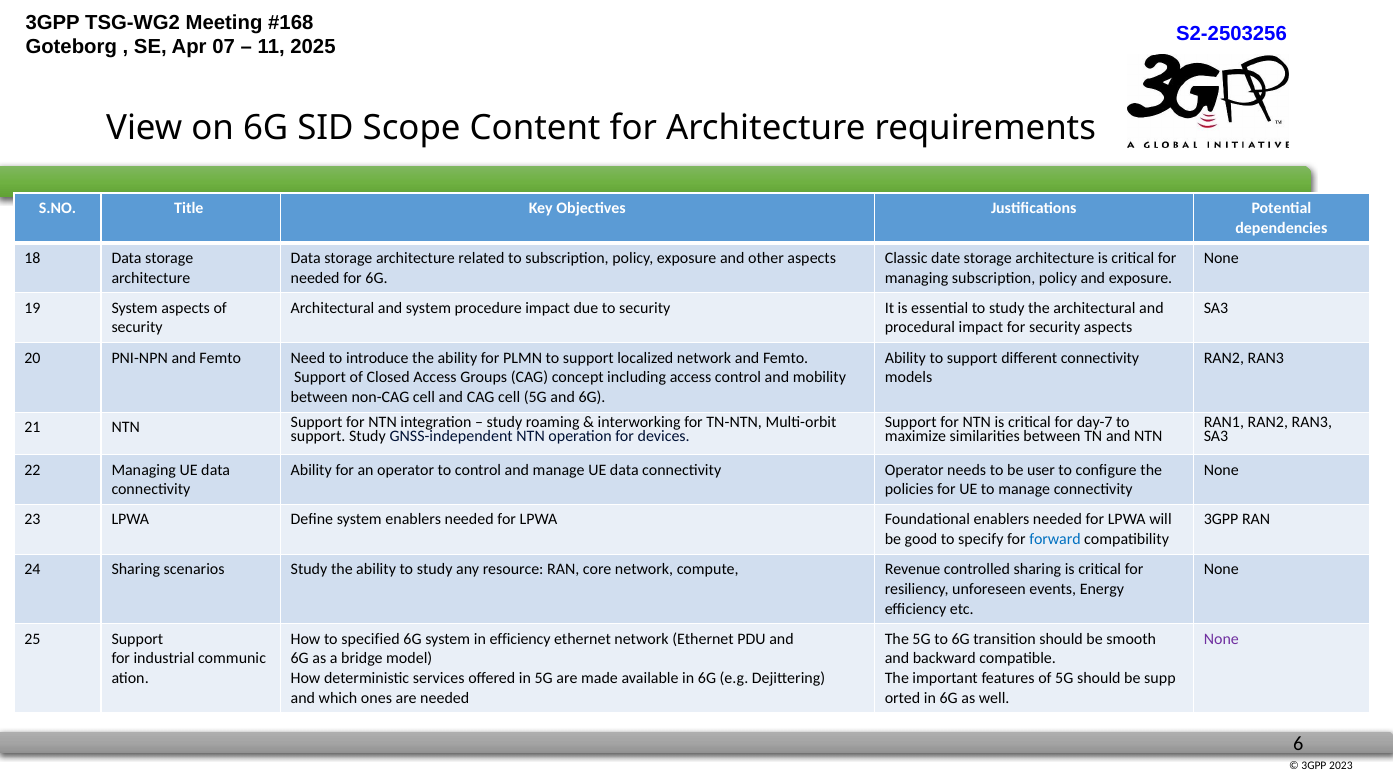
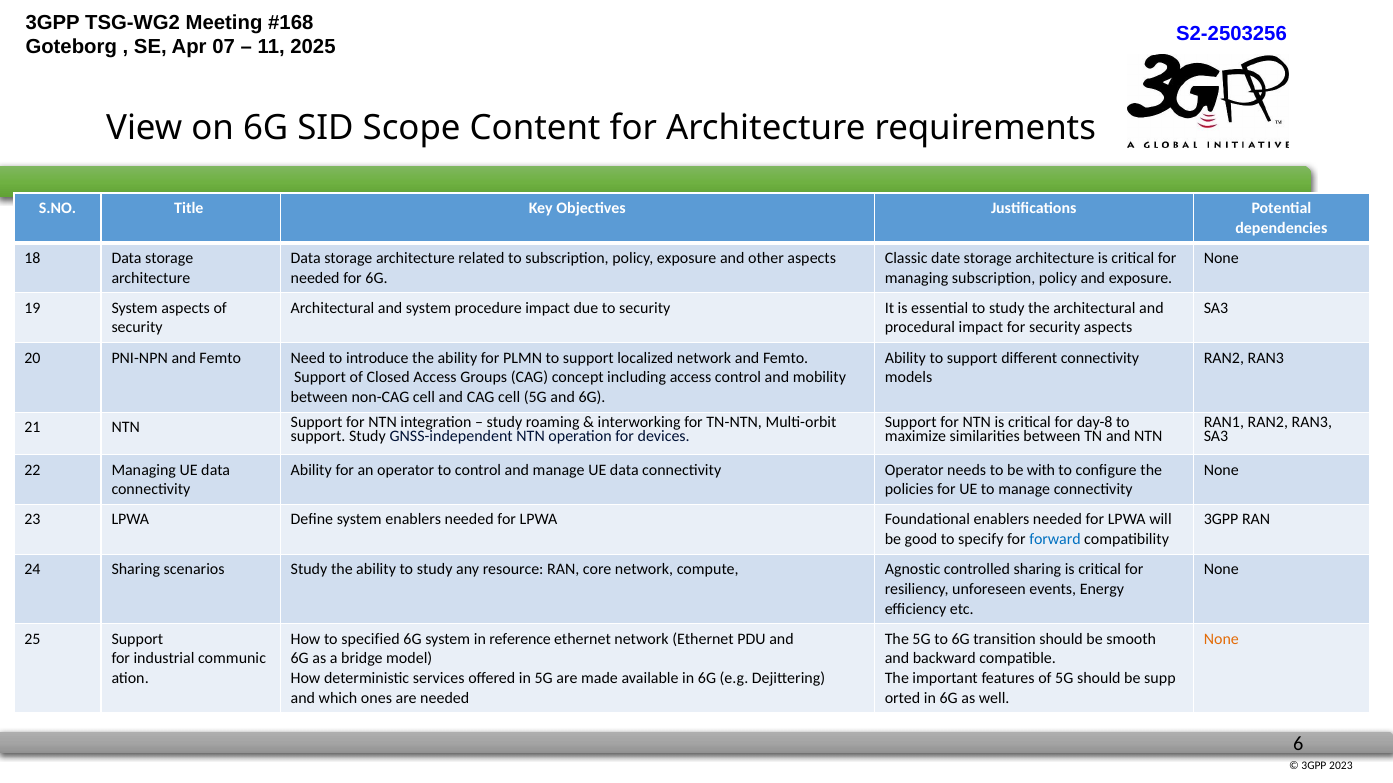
day-7: day-7 -> day-8 (1095, 422)
user: user -> with (1041, 470)
Revenue: Revenue -> Agnostic (913, 570)
in efficiency: efficiency -> reference (520, 639)
None colour: purple -> orange (1221, 639)
